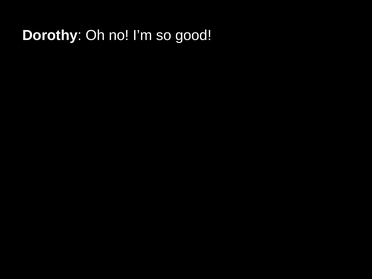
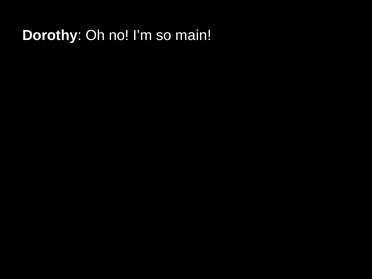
good: good -> main (193, 35)
